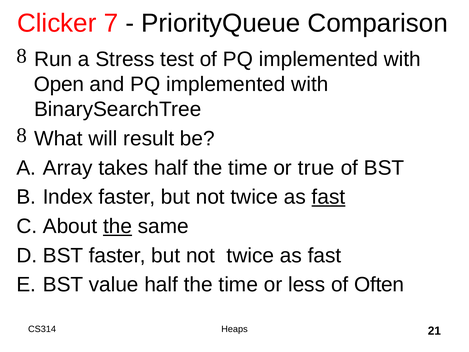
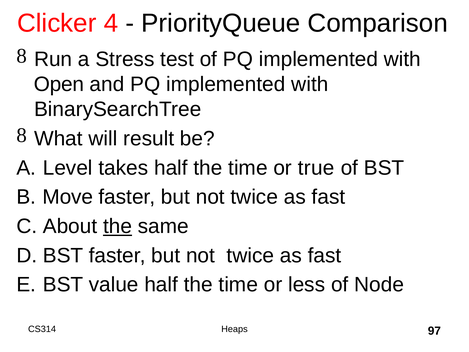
7: 7 -> 4 (111, 23)
Array: Array -> Level (68, 168)
Index: Index -> Move (68, 197)
fast underline: present -> none (328, 197)
Often: Often -> Node (379, 284)
21: 21 -> 97 (434, 331)
